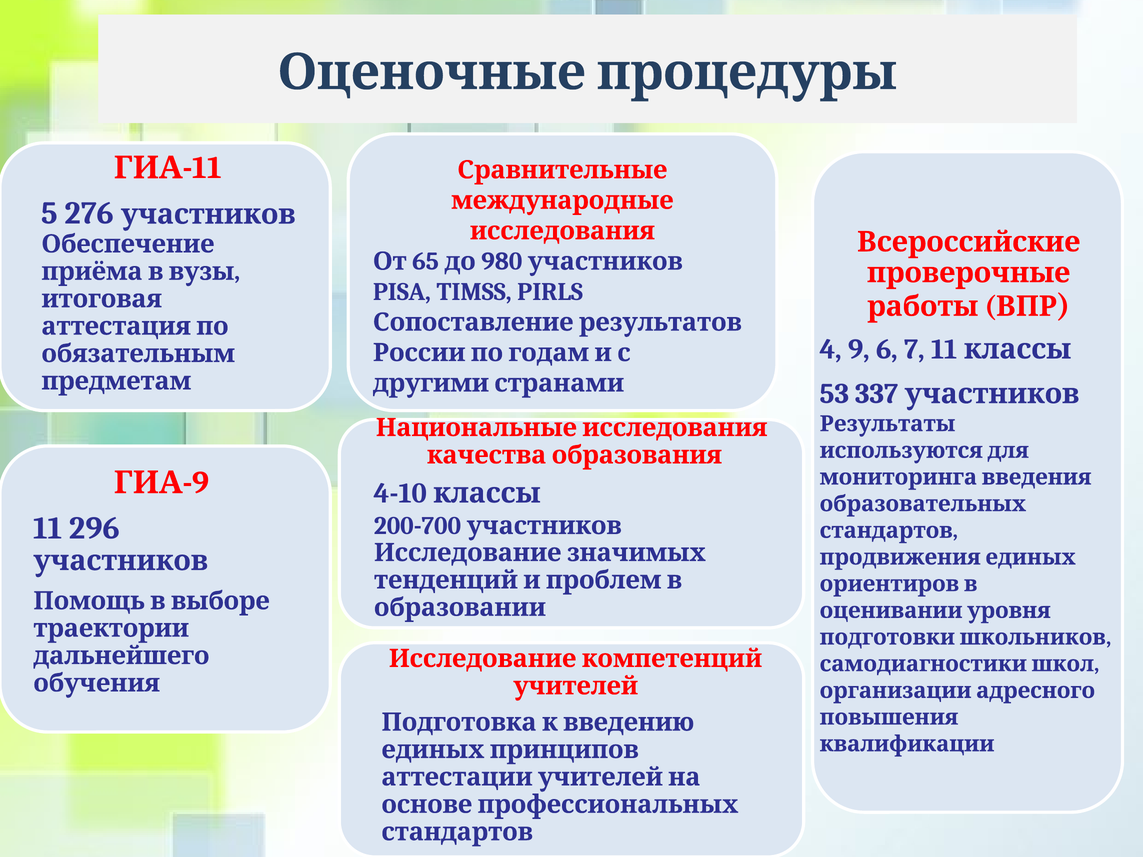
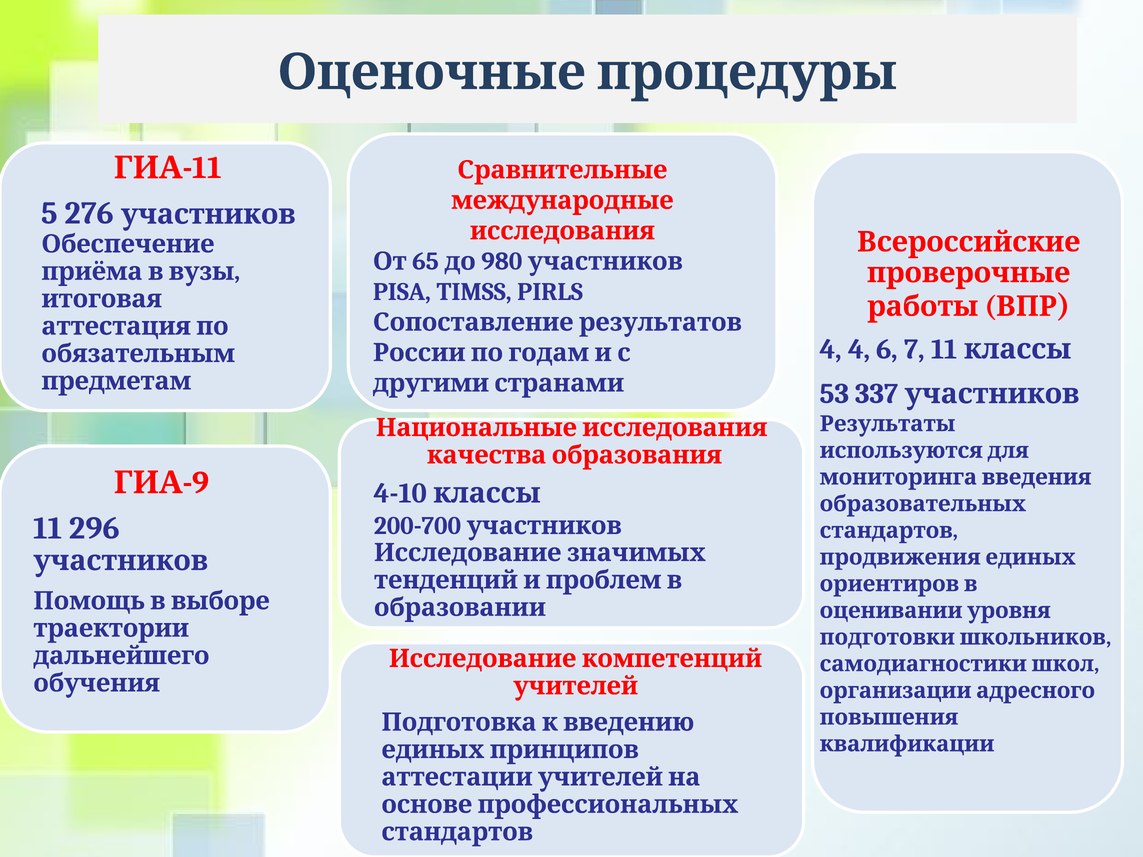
4 9: 9 -> 4 (859, 349)
